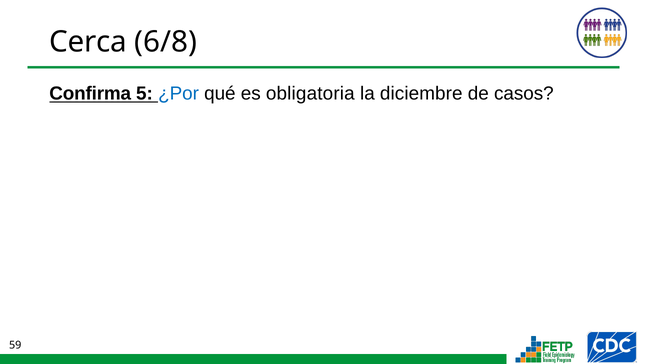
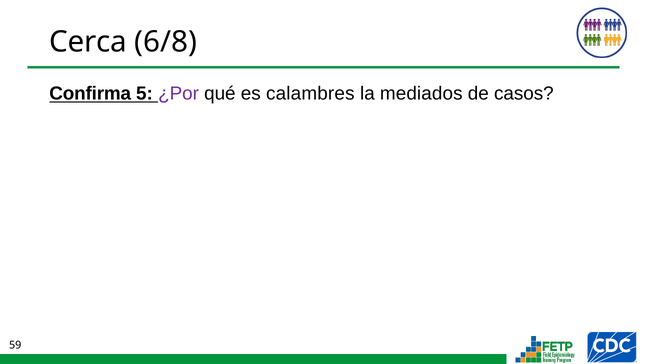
¿Por colour: blue -> purple (179, 94)
obligatoria: obligatoria -> calambres (310, 94)
diciembre: diciembre -> mediados (421, 94)
